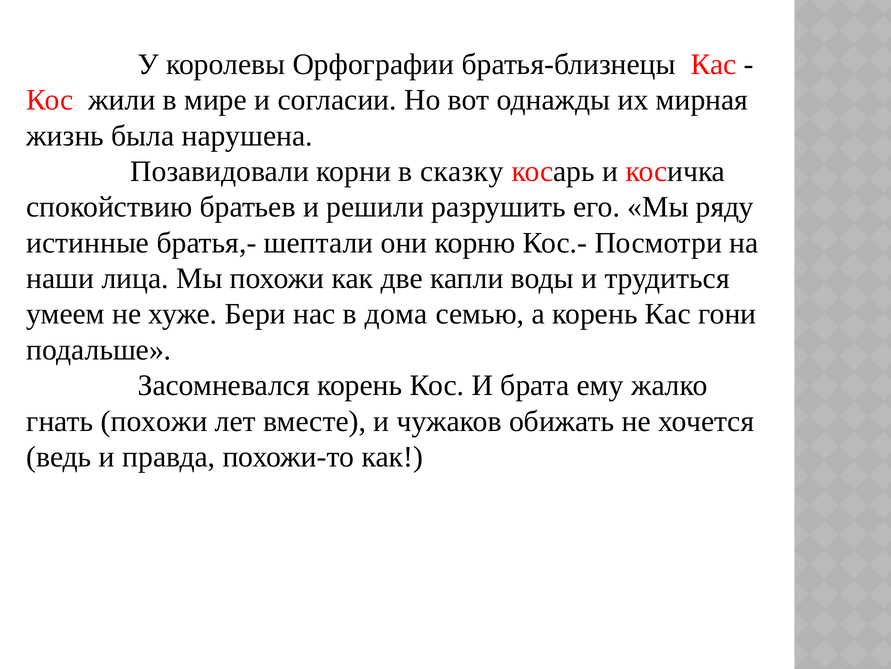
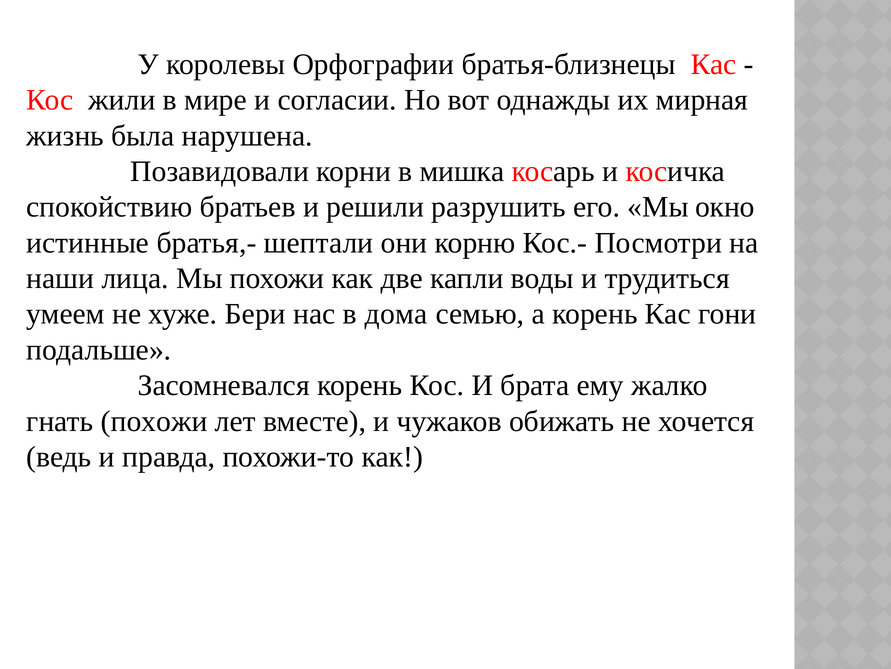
сказку: сказку -> мишка (462, 171)
ряду: ряду -> окно (725, 207)
